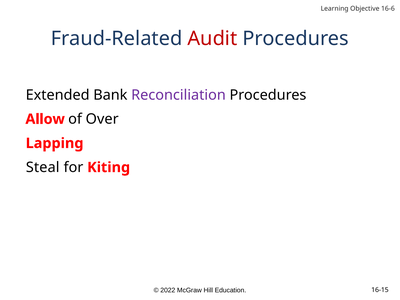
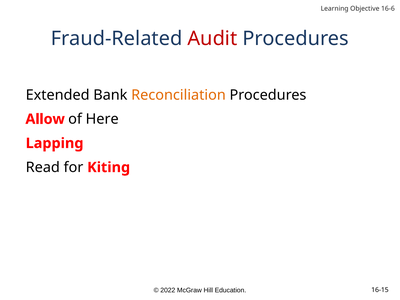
Reconciliation colour: purple -> orange (179, 95)
Over: Over -> Here (102, 119)
Steal: Steal -> Read (43, 167)
